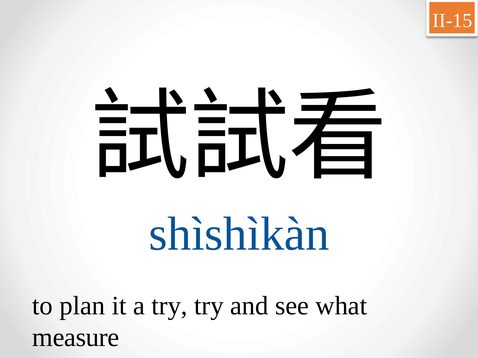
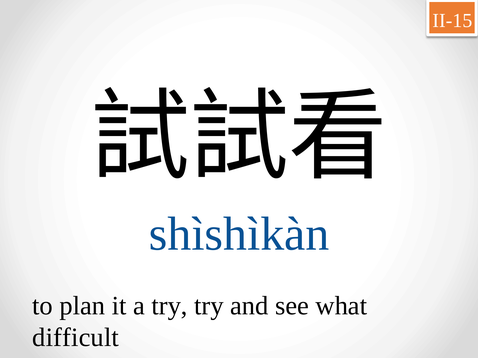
measure: measure -> difficult (76, 338)
